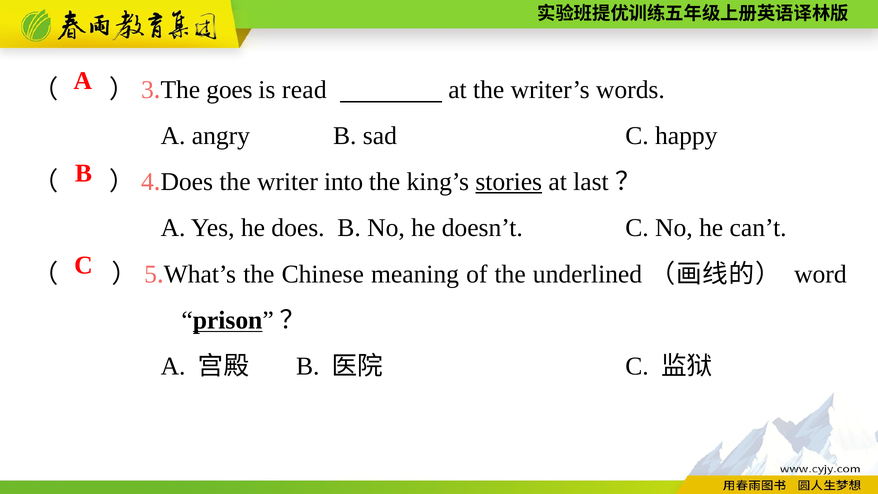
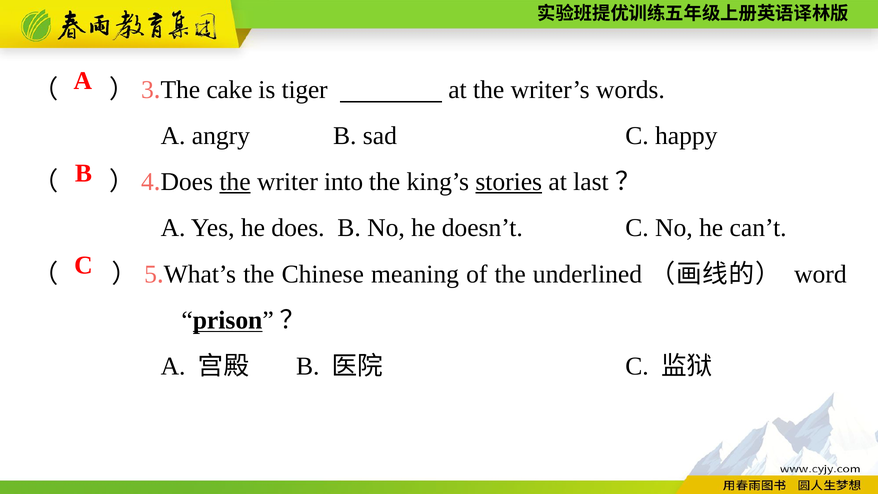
goes: goes -> cake (229, 90)
read: read -> tiger (305, 90)
the underline: none -> present (235, 182)
